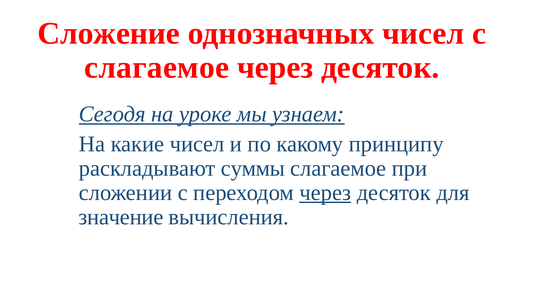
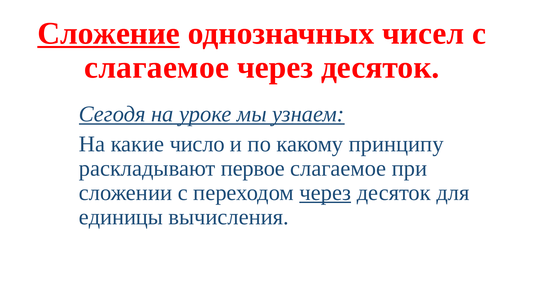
Сложение underline: none -> present (109, 33)
какие чисел: чисел -> число (197, 144)
суммы: суммы -> первое (253, 169)
значение: значение -> единицы (121, 217)
